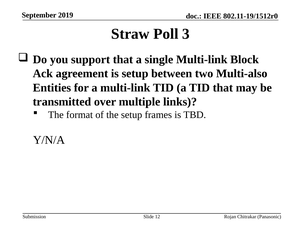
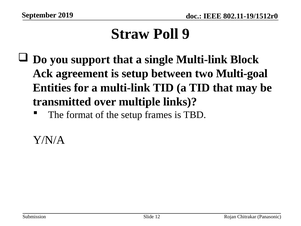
3: 3 -> 9 (186, 34)
Multi-also: Multi-also -> Multi-goal (242, 74)
